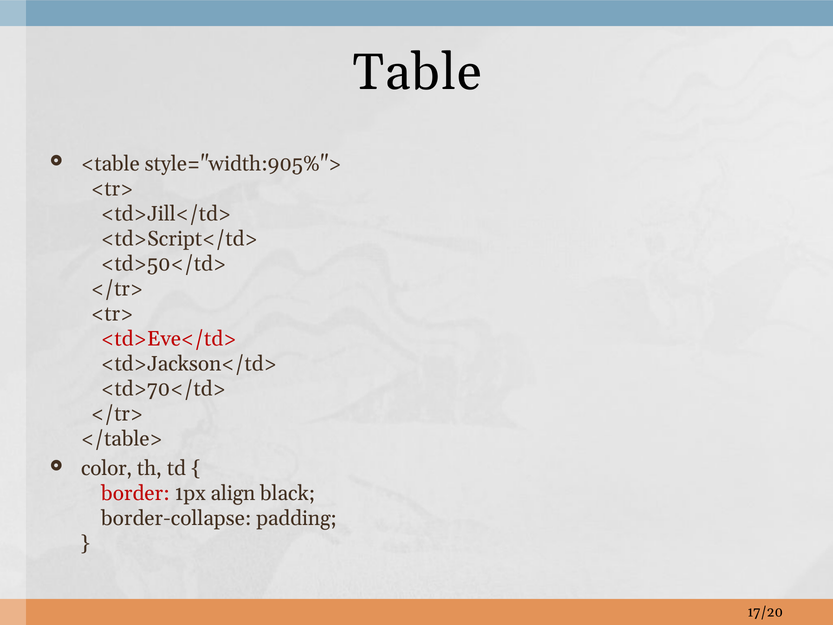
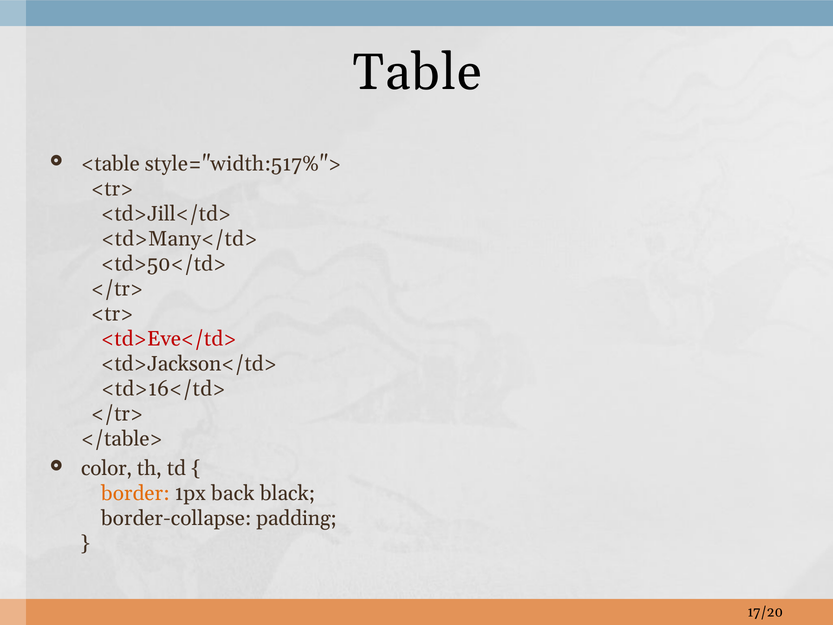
style="width:905%">: style="width:905%"> -> style="width:517%"> (243, 164)
<td>Script</td>: <td>Script</td> -> <td>Many</td> (179, 239)
<td>70</td>: <td>70</td> -> <td>16</td> (163, 389)
border colour: red -> orange (135, 493)
align: align -> back (233, 493)
